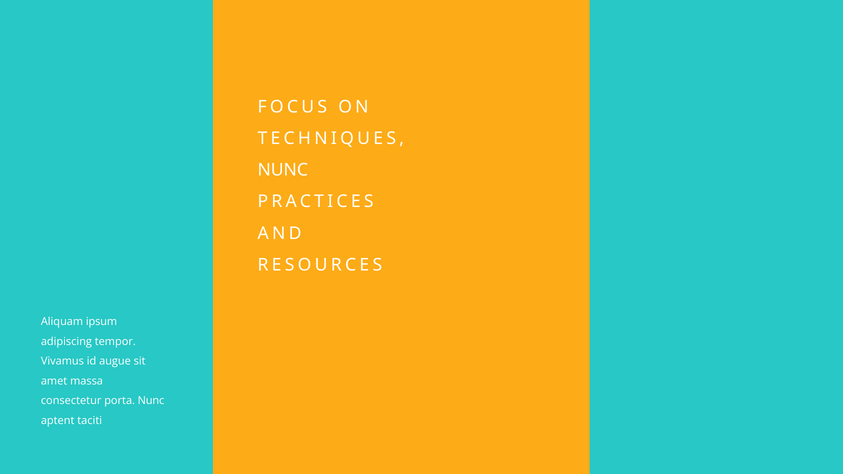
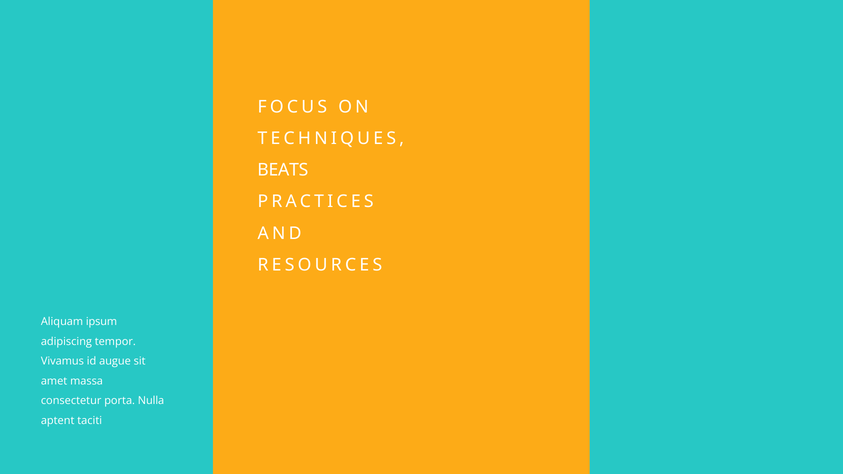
NUNC: NUNC -> BEATS (283, 170)
porta Nunc: Nunc -> Nulla (151, 401)
